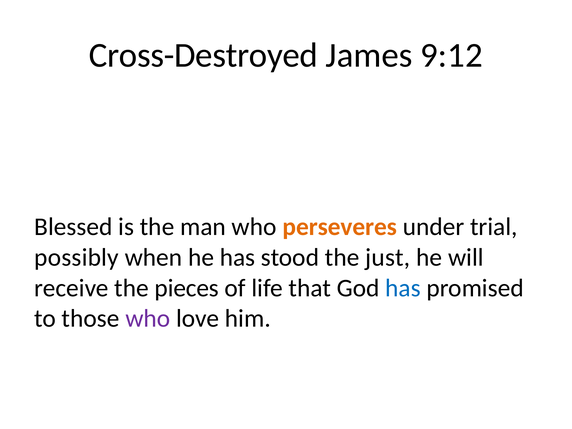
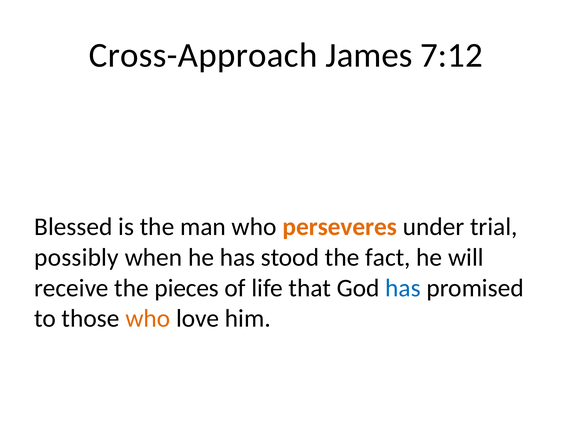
Cross-Destroyed: Cross-Destroyed -> Cross-Approach (203, 55)
9:12: 9:12 -> 7:12 (451, 55)
just: just -> fact (388, 257)
who colour: purple -> orange (148, 319)
